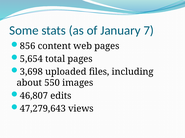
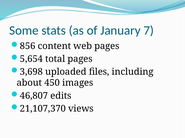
550: 550 -> 450 (52, 83)
47,279,643: 47,279,643 -> 21,107,370 (43, 109)
